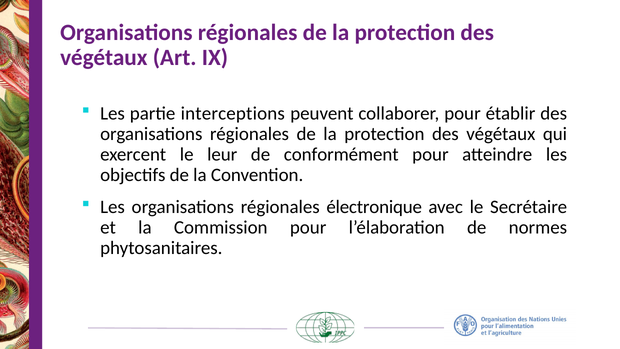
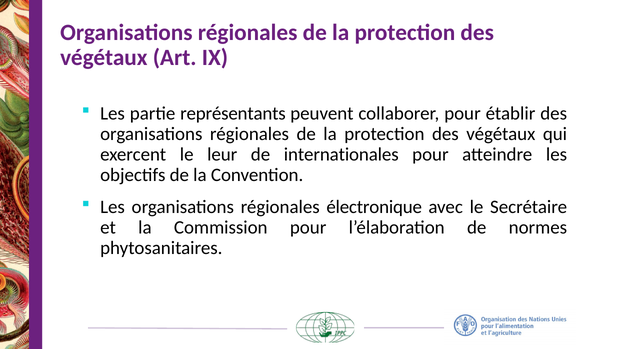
interceptions: interceptions -> représentants (233, 114)
conformément: conformément -> internationales (341, 154)
